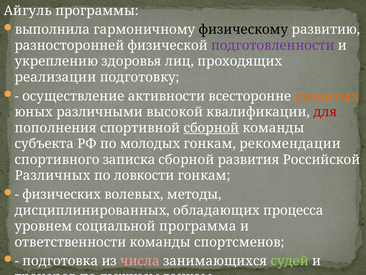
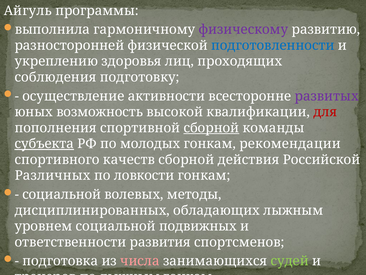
физическому colour: black -> purple (243, 30)
подготовленности colour: purple -> blue (273, 45)
реализации: реализации -> соблюдения (55, 77)
развитых colour: orange -> purple (327, 96)
различными: различными -> возможность (100, 112)
субъекта underline: none -> present (44, 144)
записка: записка -> качеств (129, 159)
развития: развития -> действия (248, 159)
физических: физических -> социальной (62, 194)
обладающих процесса: процесса -> лыжным (293, 210)
программа: программа -> подвижных (198, 226)
ответственности команды: команды -> развития (160, 242)
